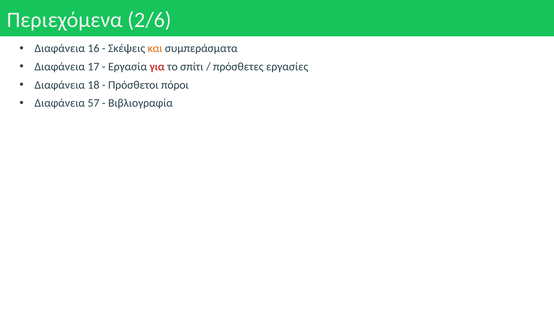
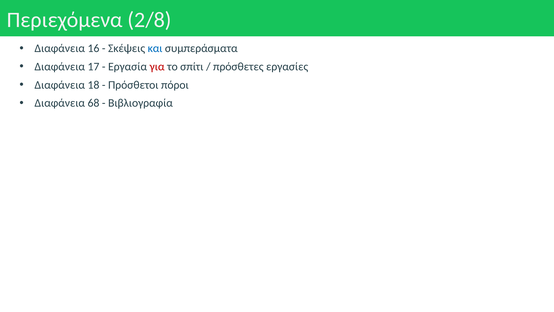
2/6: 2/6 -> 2/8 (150, 20)
και colour: orange -> blue (155, 48)
57: 57 -> 68 (94, 103)
